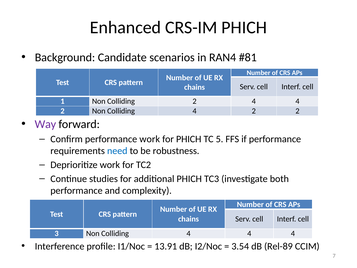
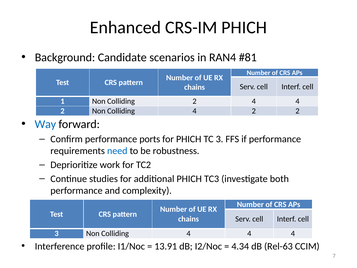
Way colour: purple -> blue (45, 124)
performance work: work -> ports (150, 139)
TC 5: 5 -> 3 (220, 139)
3.54: 3.54 -> 4.34 (240, 246)
Rel-89: Rel-89 -> Rel-63 (278, 246)
